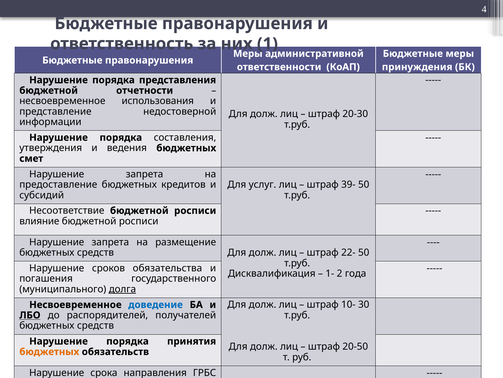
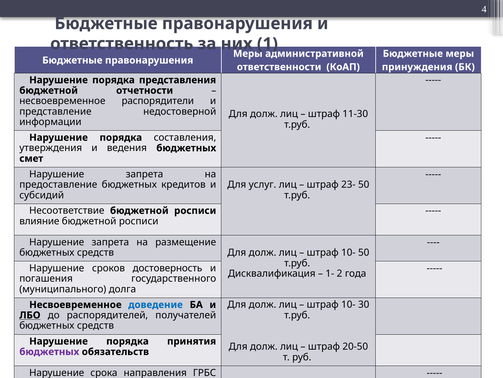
использования: использования -> распорядители (158, 101)
20-30: 20-30 -> 11-30 (355, 114)
39-: 39- -> 23- (348, 184)
22-: 22- -> 10- (348, 252)
обязательства: обязательства -> достоверность (168, 268)
долга underline: present -> none (122, 289)
бюджетных colour: orange -> purple (49, 351)
